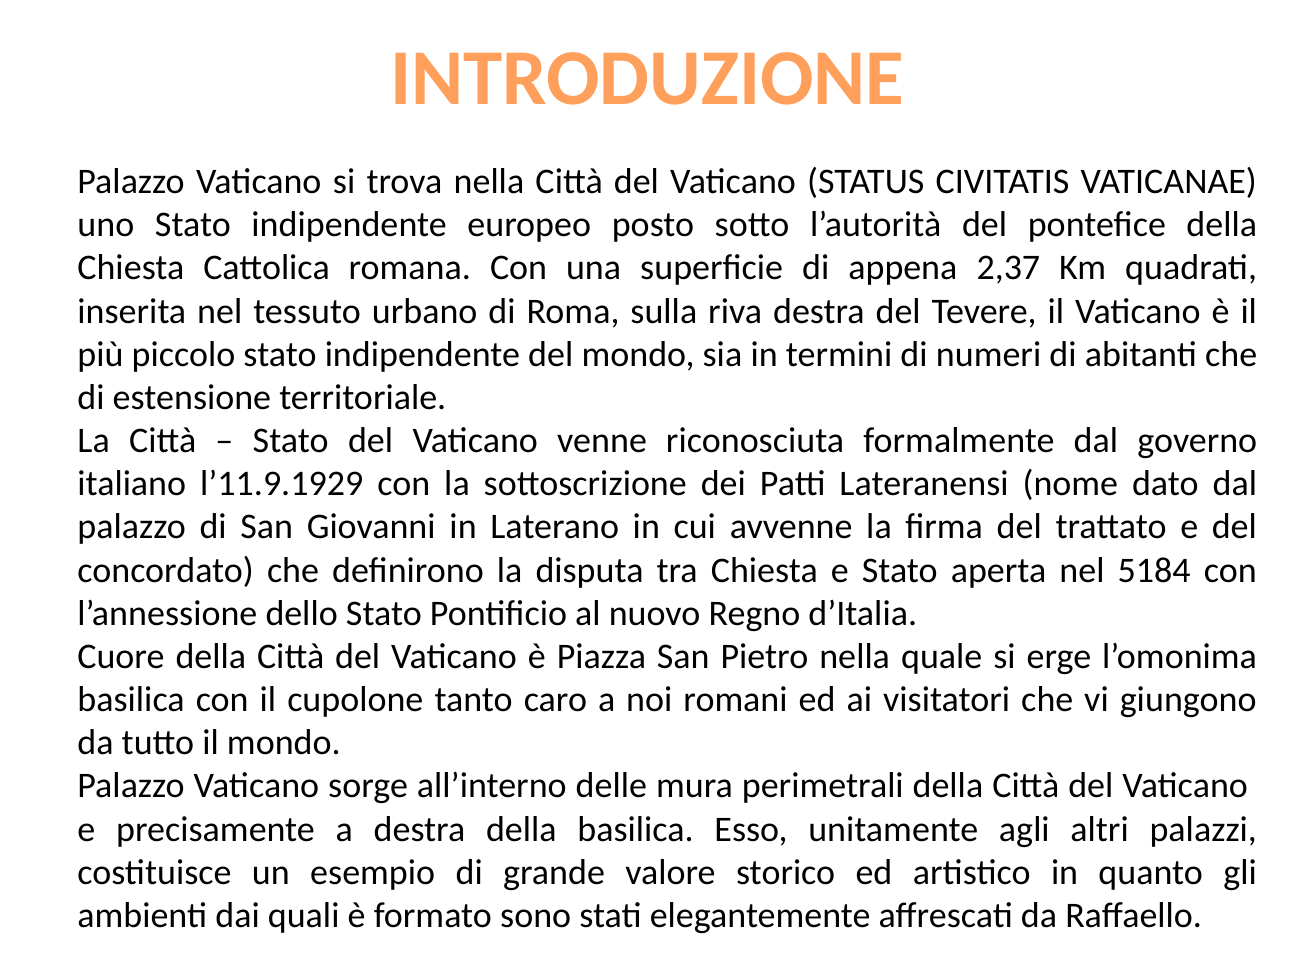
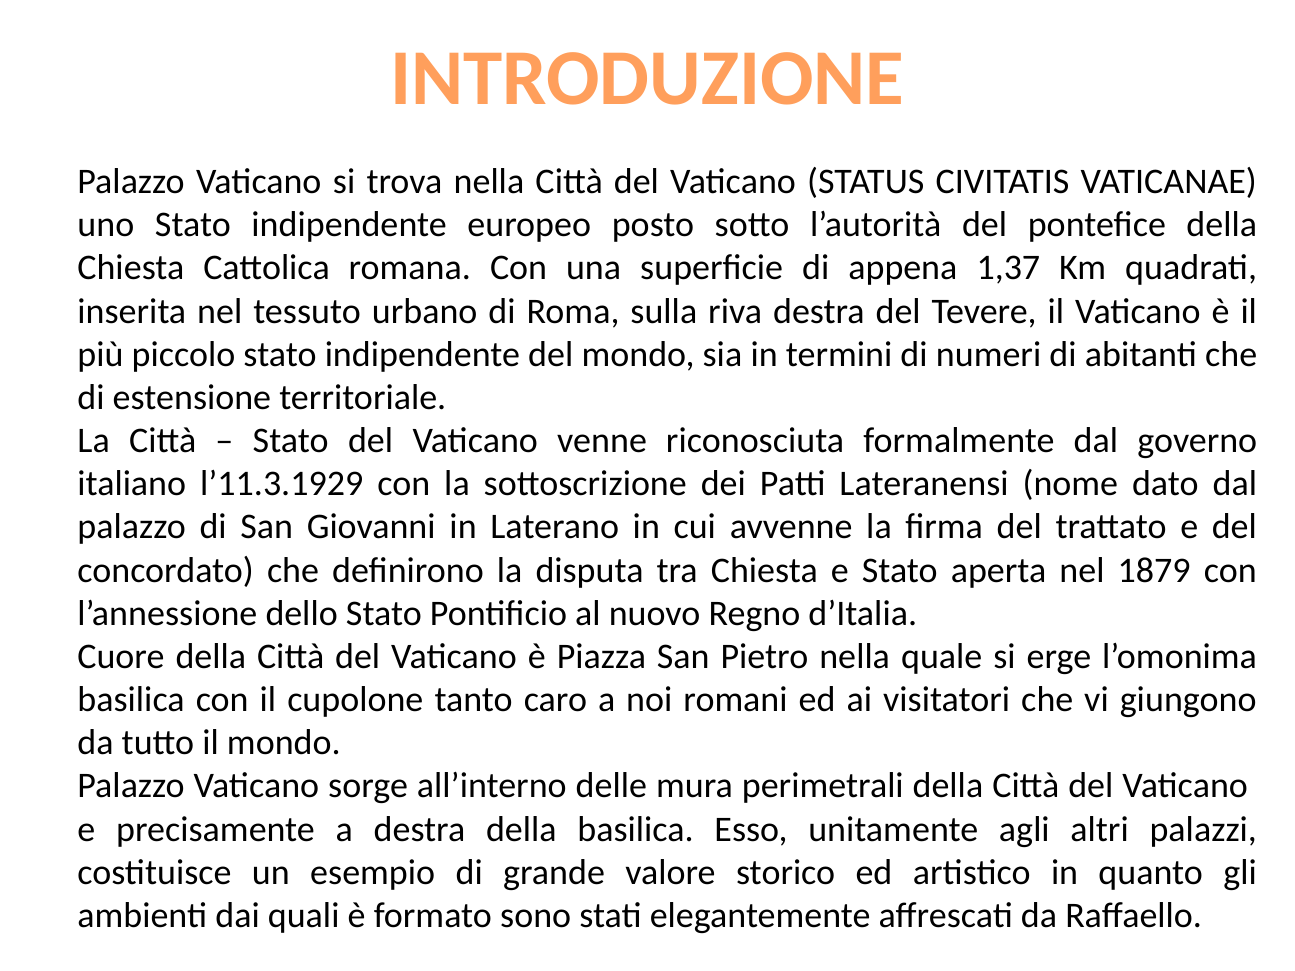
2,37: 2,37 -> 1,37 (1008, 268)
l’11.9.1929: l’11.9.1929 -> l’11.3.1929 (282, 484)
5184: 5184 -> 1879 (1154, 570)
